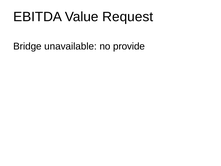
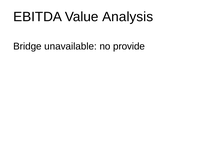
Request: Request -> Analysis (128, 17)
